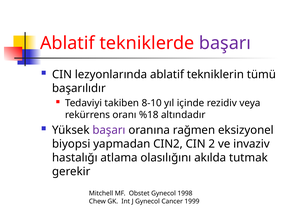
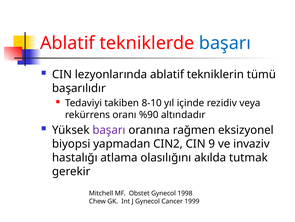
başarı colour: purple -> blue (225, 43)
%18: %18 -> %90 (149, 114)
2: 2 -> 9 (212, 143)
